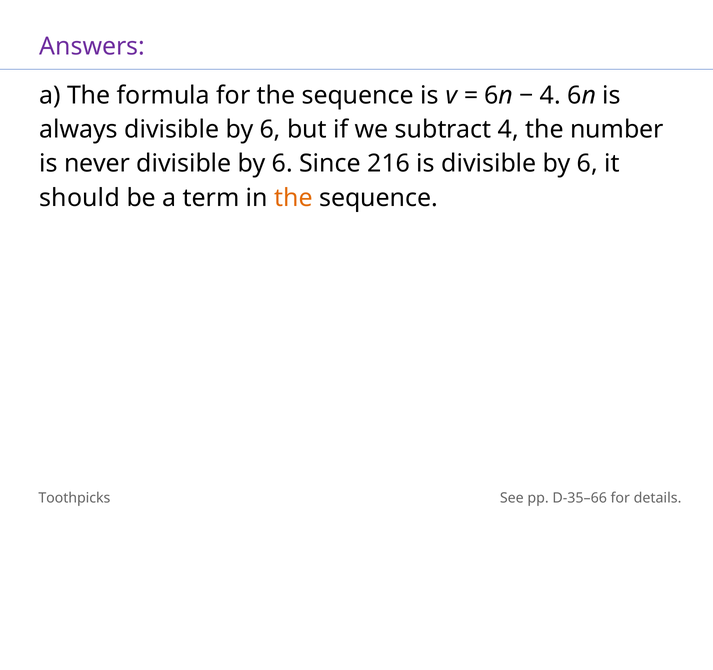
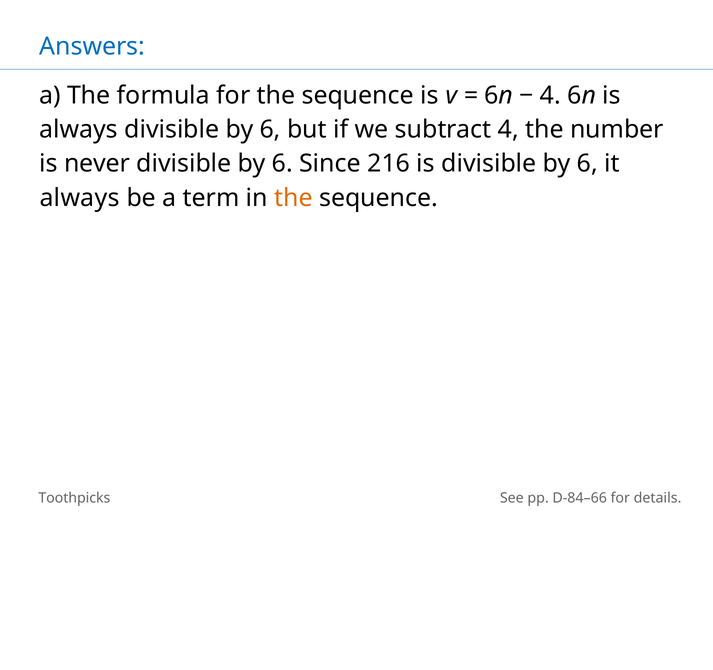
Answers colour: purple -> blue (92, 47)
should: should -> always (80, 198)
D-35–66: D-35–66 -> D-84–66 (580, 498)
